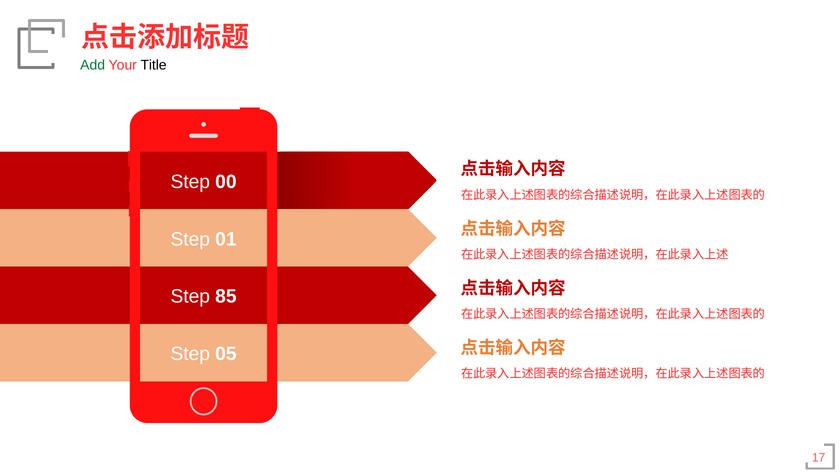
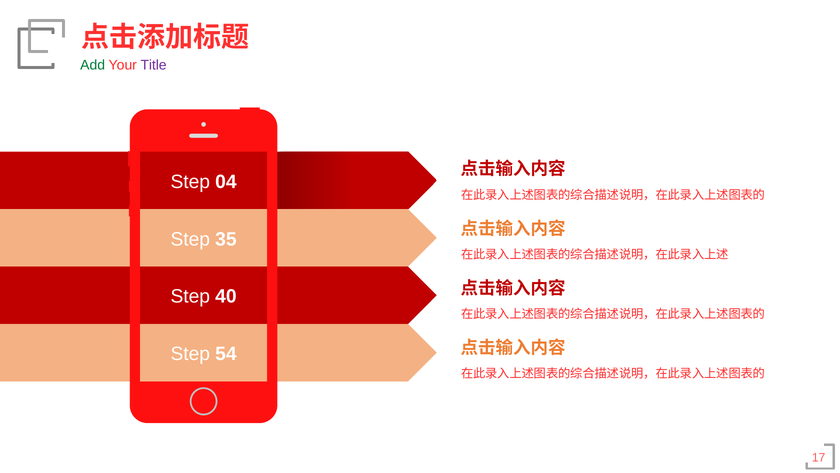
Title colour: black -> purple (154, 65)
00: 00 -> 04 (226, 182)
01: 01 -> 35 (226, 239)
85: 85 -> 40 (226, 296)
05: 05 -> 54 (226, 354)
